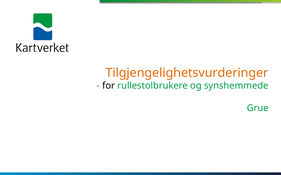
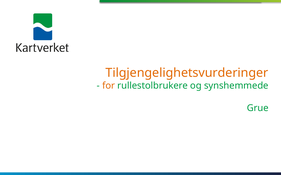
for colour: black -> orange (109, 86)
